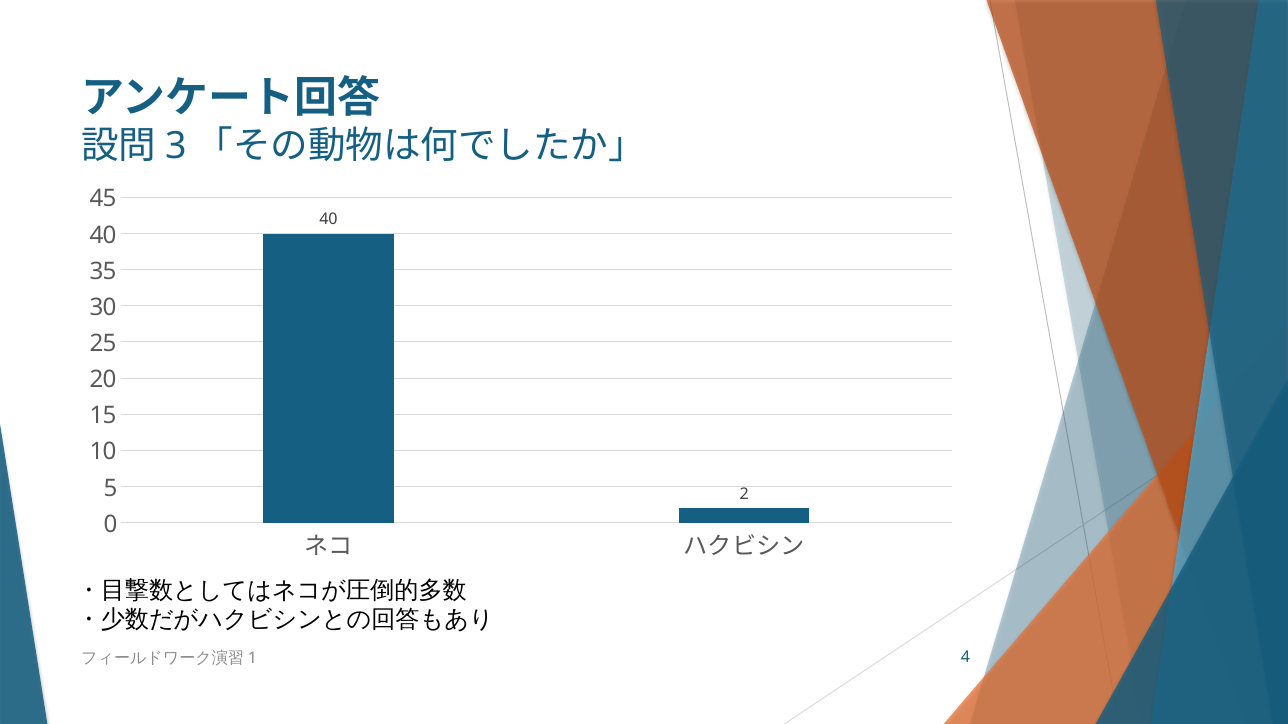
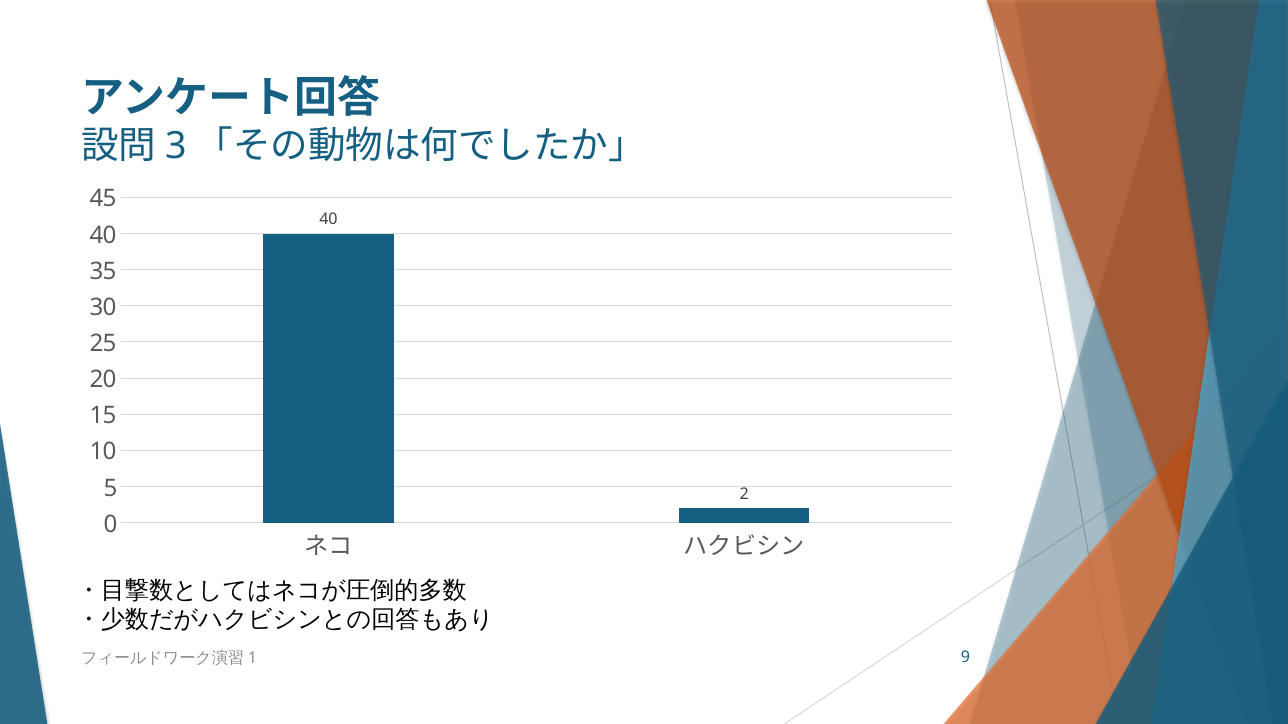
4: 4 -> 9 (965, 657)
